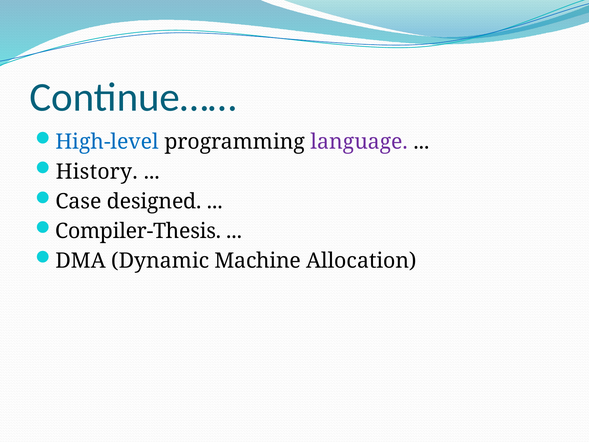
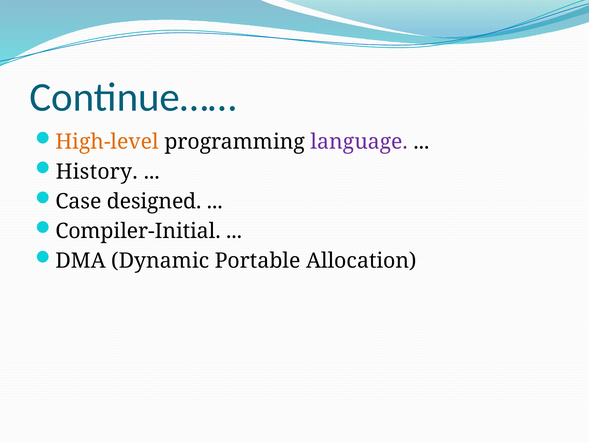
High-level colour: blue -> orange (107, 142)
Compiler-Thesis: Compiler-Thesis -> Compiler-Initial (138, 231)
Machine: Machine -> Portable (258, 261)
